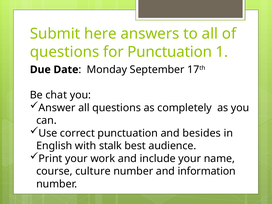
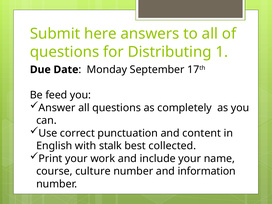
for Punctuation: Punctuation -> Distributing (170, 52)
chat: chat -> feed (56, 95)
besides: besides -> content (202, 133)
audience: audience -> collected (172, 146)
